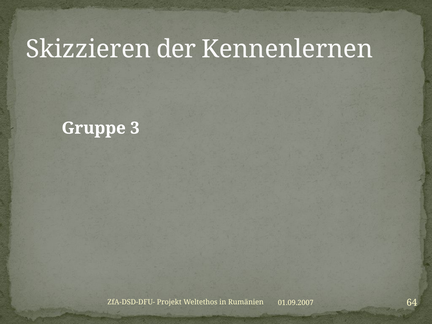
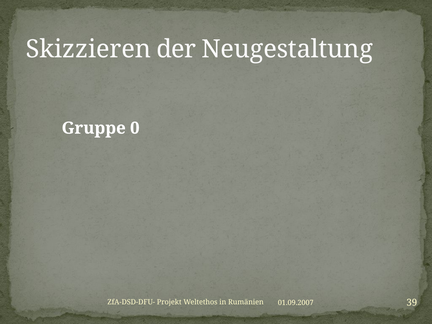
Kennenlernen: Kennenlernen -> Neugestaltung (287, 49)
3: 3 -> 0 (135, 128)
64: 64 -> 39 (412, 303)
